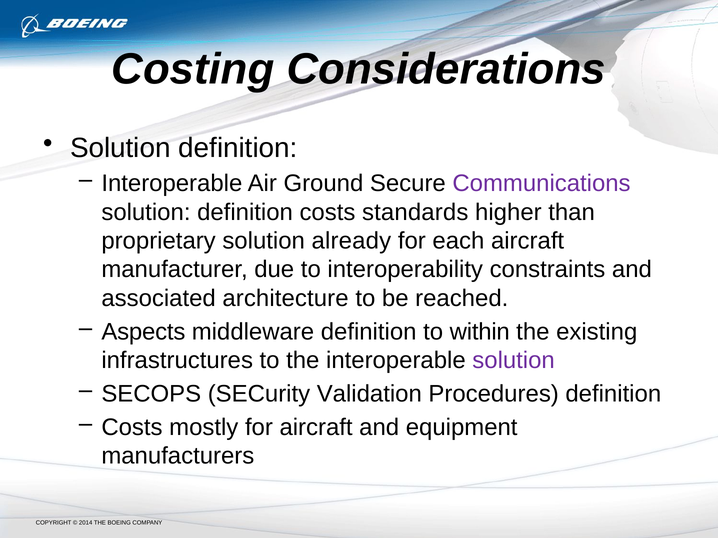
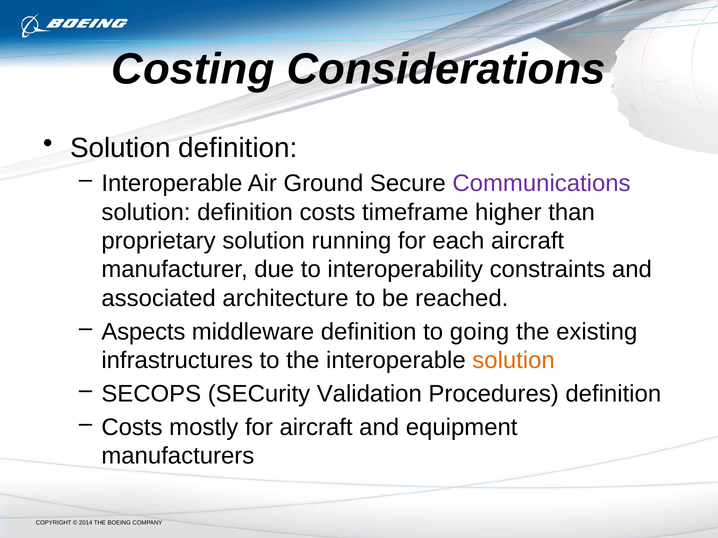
standards: standards -> timeframe (415, 212)
already: already -> running (351, 241)
within: within -> going (480, 332)
solution colour: purple -> orange (514, 361)
